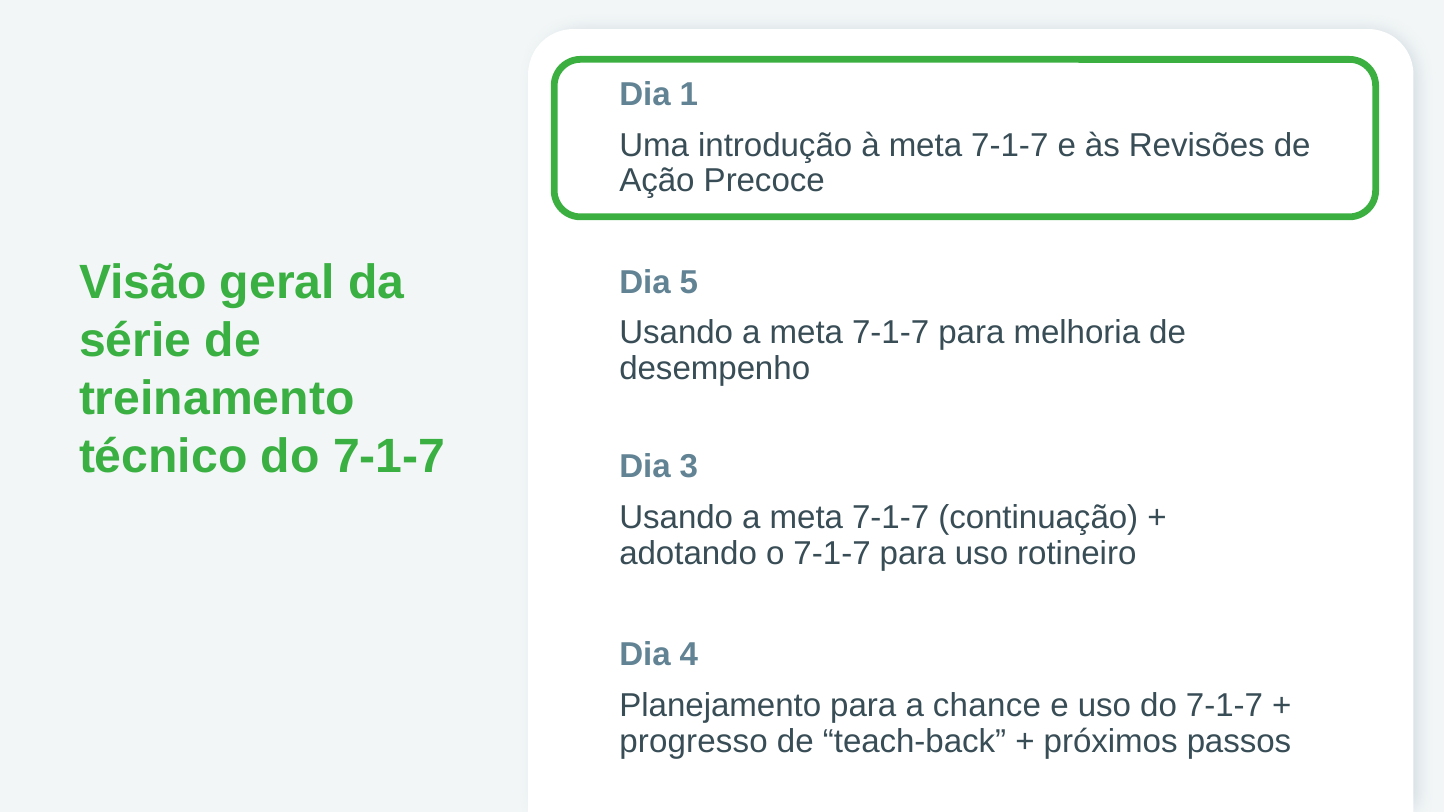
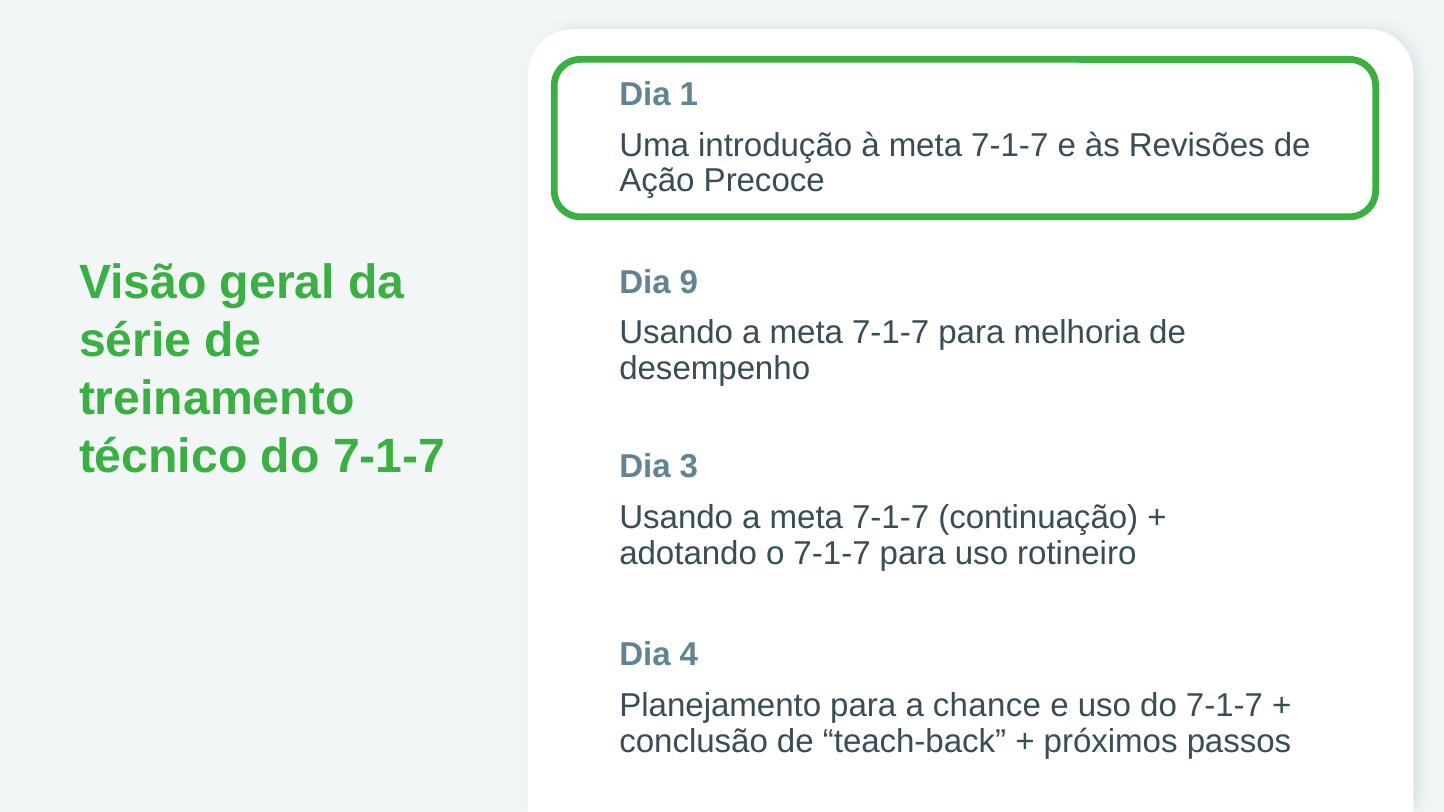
5: 5 -> 9 (689, 282)
progresso: progresso -> conclusão (694, 741)
